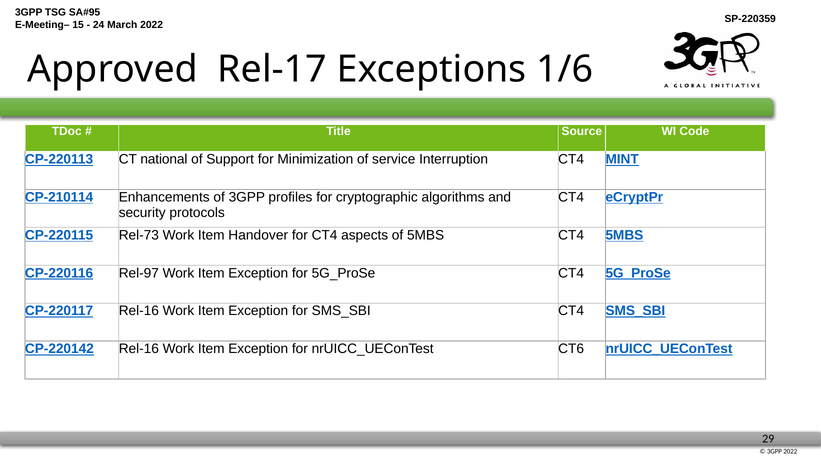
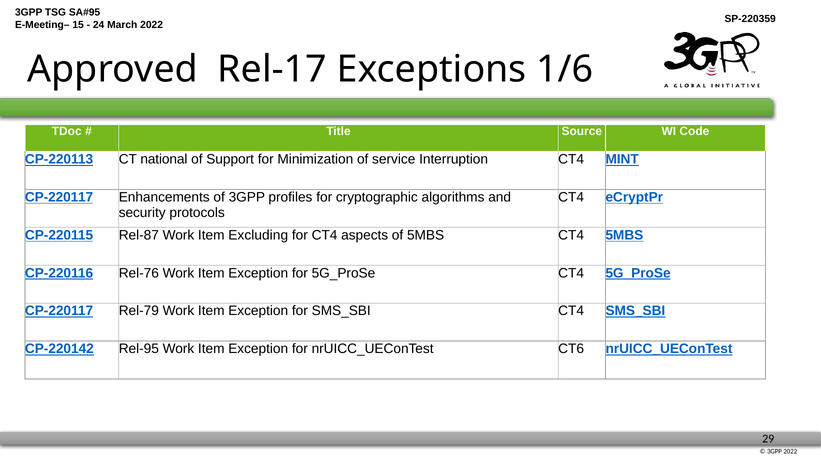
CP-210114: CP-210114 -> CP-220117 (59, 197)
Rel-73: Rel-73 -> Rel-87 (139, 235)
Handover: Handover -> Excluding (258, 235)
Rel-97: Rel-97 -> Rel-76 (139, 273)
CP-220117 Rel-16: Rel-16 -> Rel-79 (139, 311)
CP-220142 Rel-16: Rel-16 -> Rel-95 (139, 349)
